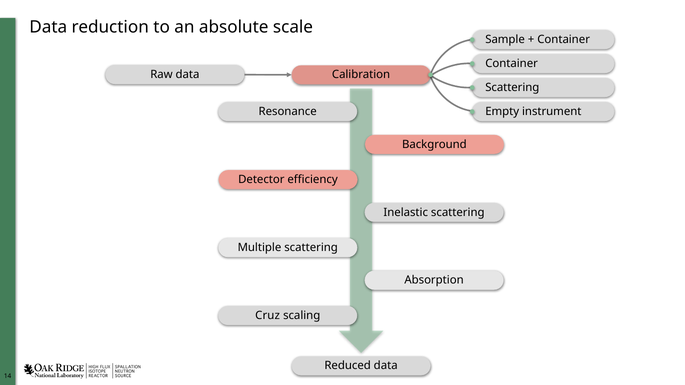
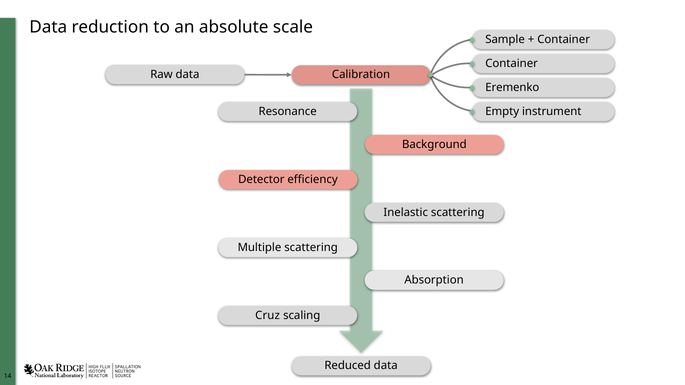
Scattering: Scattering -> Eremenko (512, 88)
